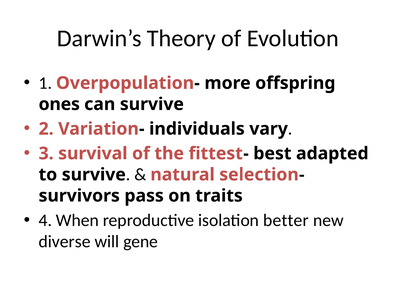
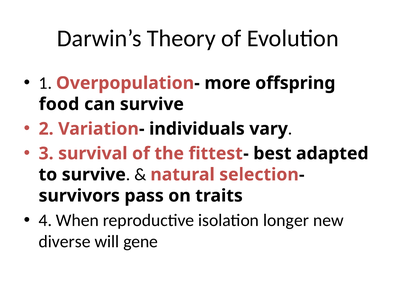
ones: ones -> food (59, 104)
better: better -> longer (286, 220)
